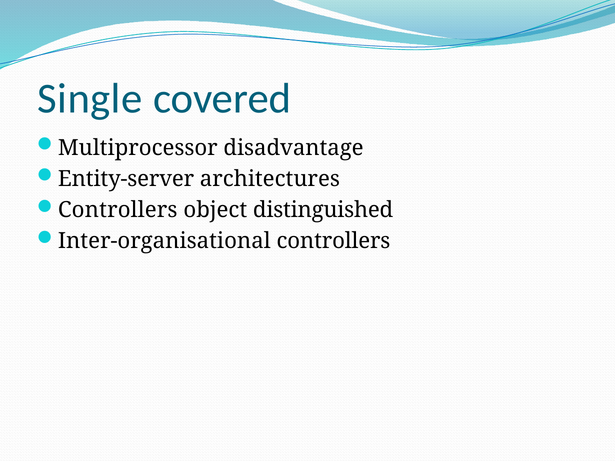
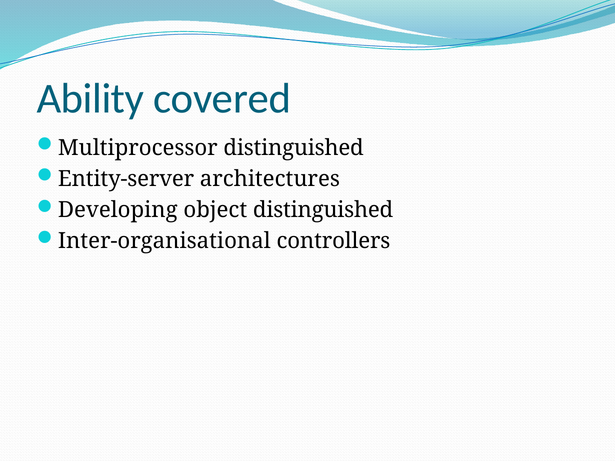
Single: Single -> Ability (90, 99)
Multiprocessor disadvantage: disadvantage -> distinguished (294, 148)
Controllers: Controllers -> Developing (118, 210)
